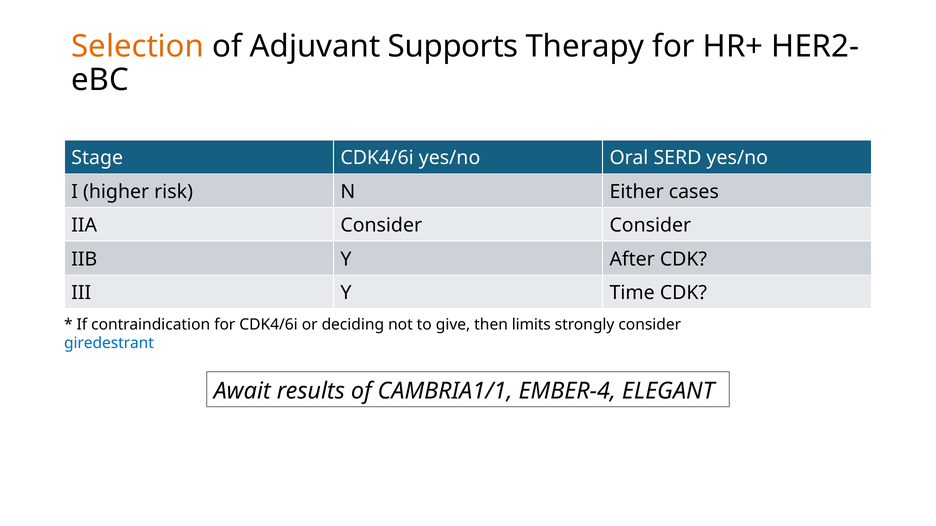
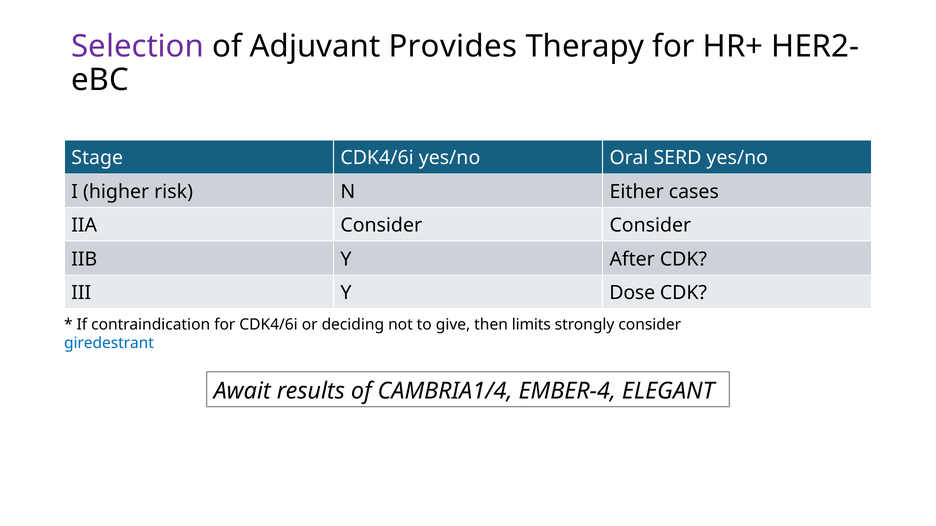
Selection colour: orange -> purple (138, 46)
Supports: Supports -> Provides (453, 46)
Time: Time -> Dose (632, 293)
CAMBRIA1/1: CAMBRIA1/1 -> CAMBRIA1/4 (445, 391)
